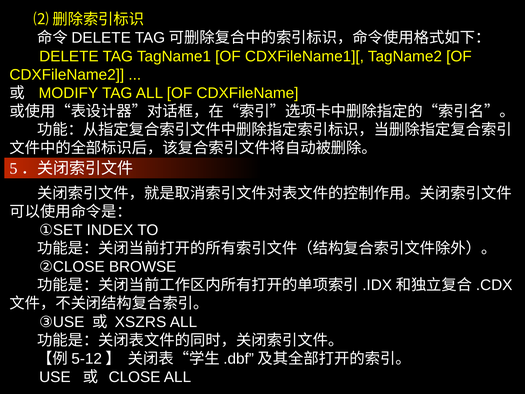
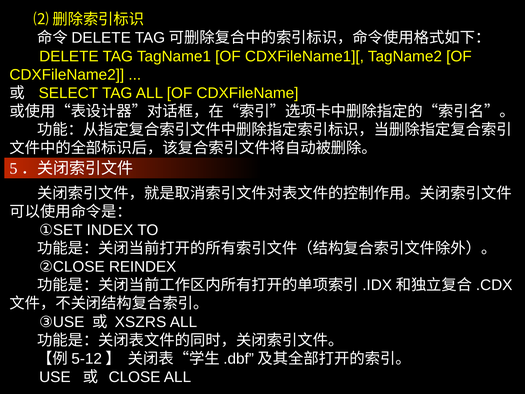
MODIFY: MODIFY -> SELECT (68, 93)
BROWSE: BROWSE -> REINDEX (143, 267)
